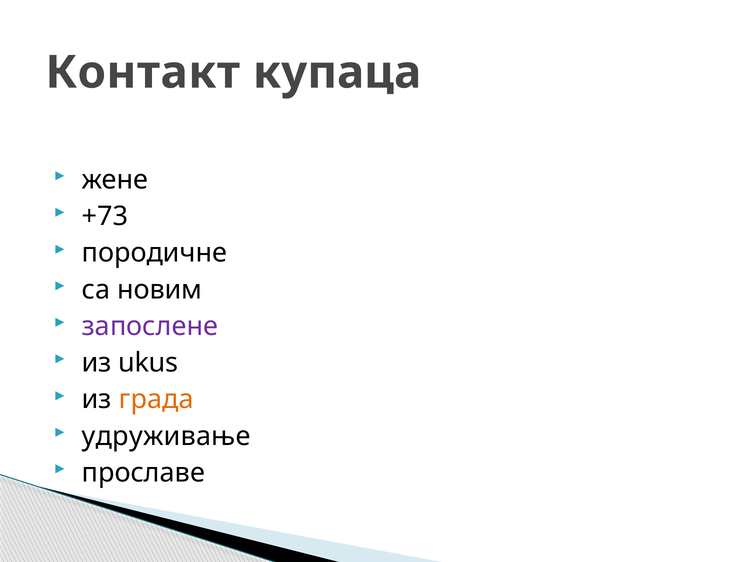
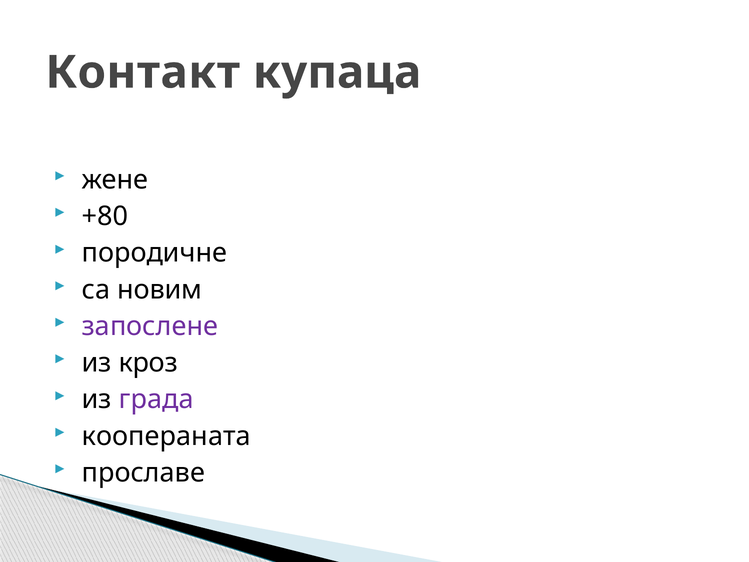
+73: +73 -> +80 (105, 216)
ukus: ukus -> кроз (148, 363)
града colour: orange -> purple (156, 399)
удруживање: удруживање -> коопераната (166, 436)
